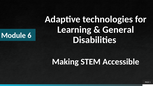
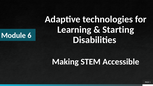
General: General -> Starting (118, 30)
